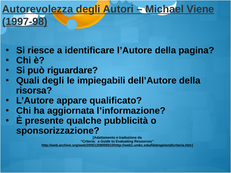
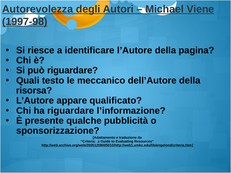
Quali degli: degli -> testo (53, 81)
impiegabili: impiegabili -> meccanico (101, 81)
ha aggiornata: aggiornata -> riguardare (71, 111)
